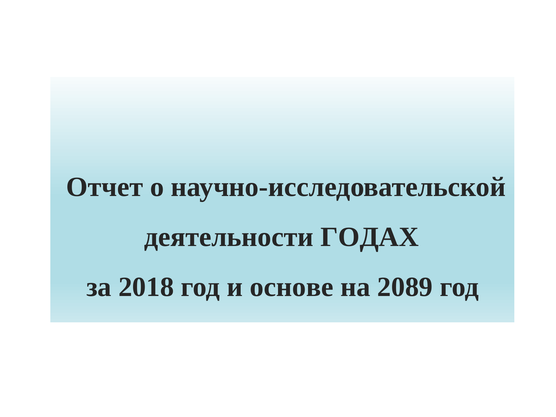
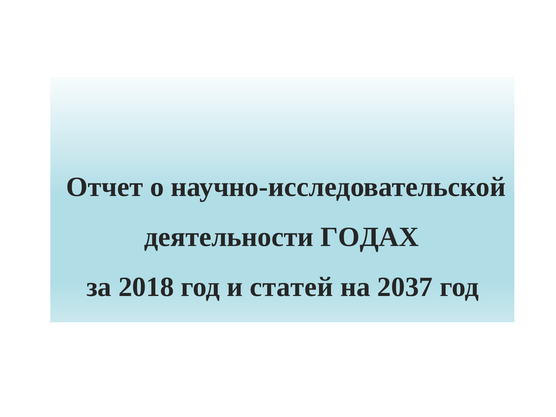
основе: основе -> статей (291, 287)
2089: 2089 -> 2037 (405, 287)
